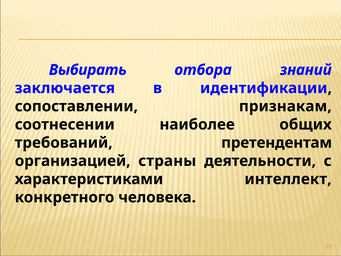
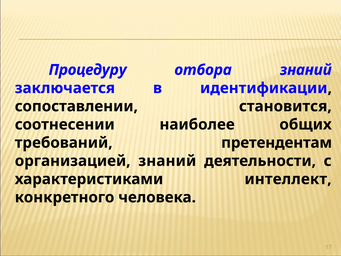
Выбирать: Выбирать -> Процедуру (88, 70)
признакам: признакам -> становится (285, 106)
организацией страны: страны -> знаний (167, 161)
